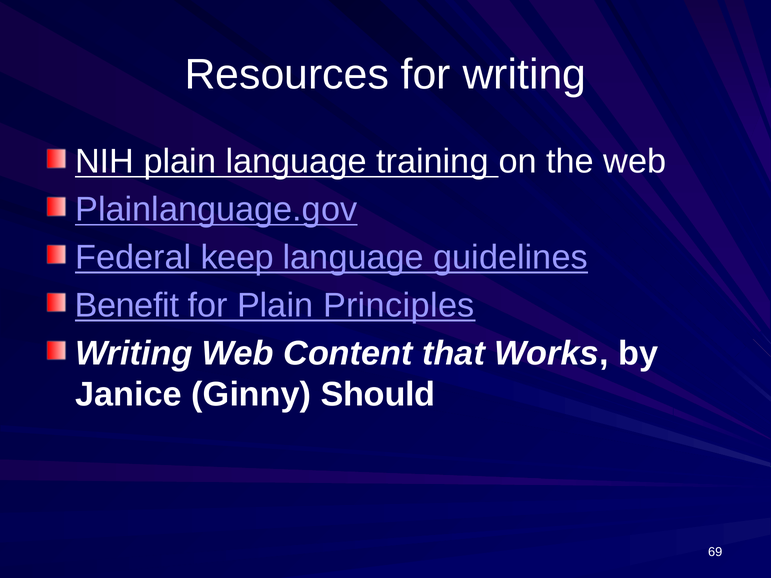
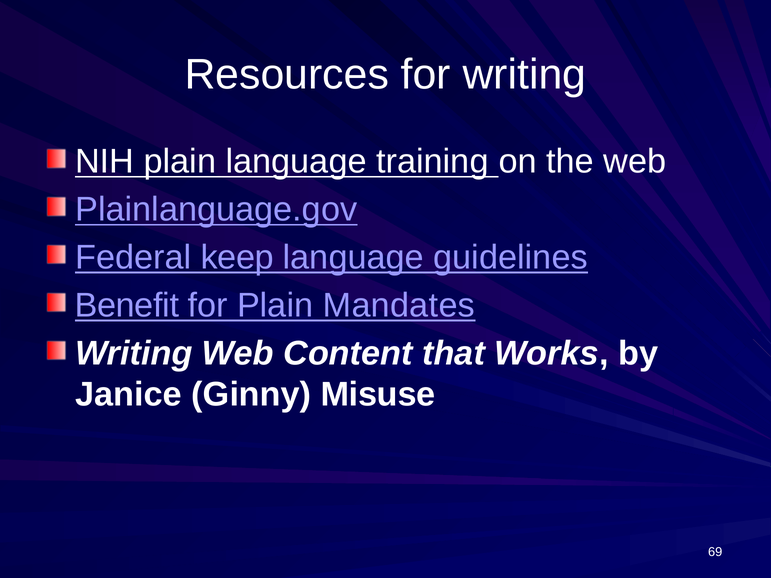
Principles: Principles -> Mandates (399, 306)
Should: Should -> Misuse (378, 395)
